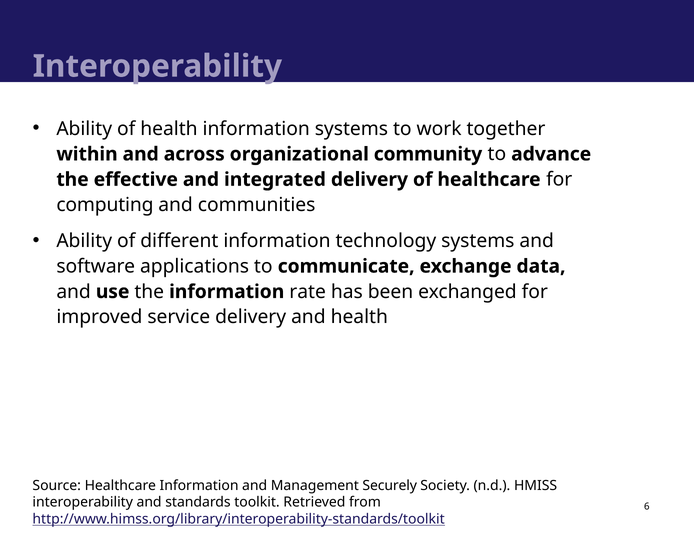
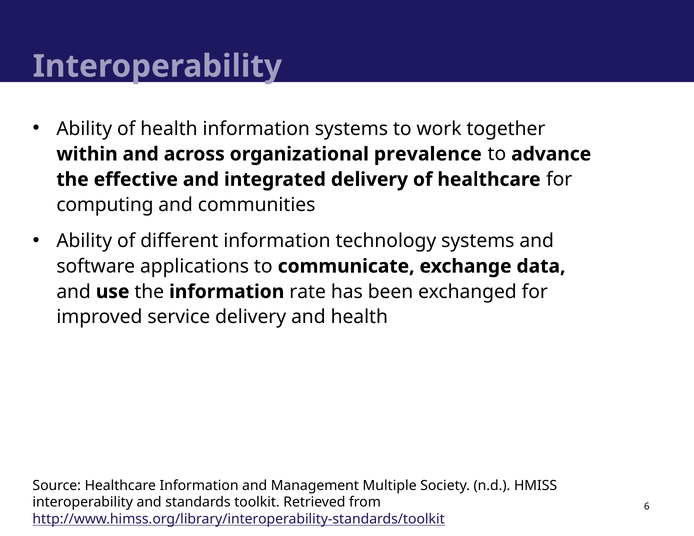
community: community -> prevalence (428, 154)
Securely: Securely -> Multiple (390, 486)
